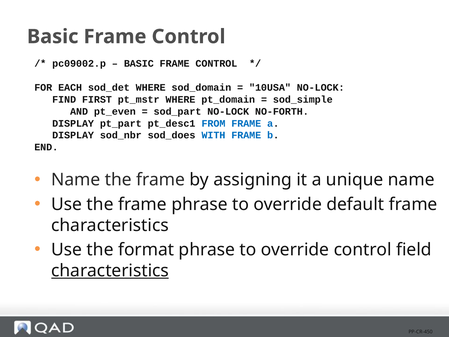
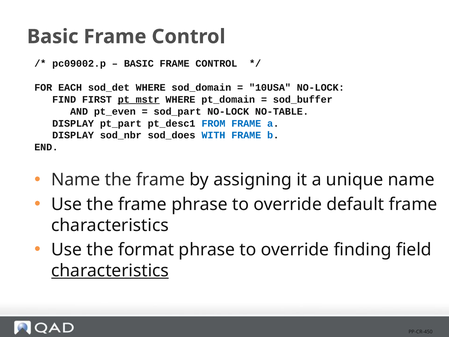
pt_mstr underline: none -> present (139, 99)
sod_simple: sod_simple -> sod_buffer (303, 99)
NO-FORTH: NO-FORTH -> NO-TABLE (282, 111)
override control: control -> finding (363, 249)
